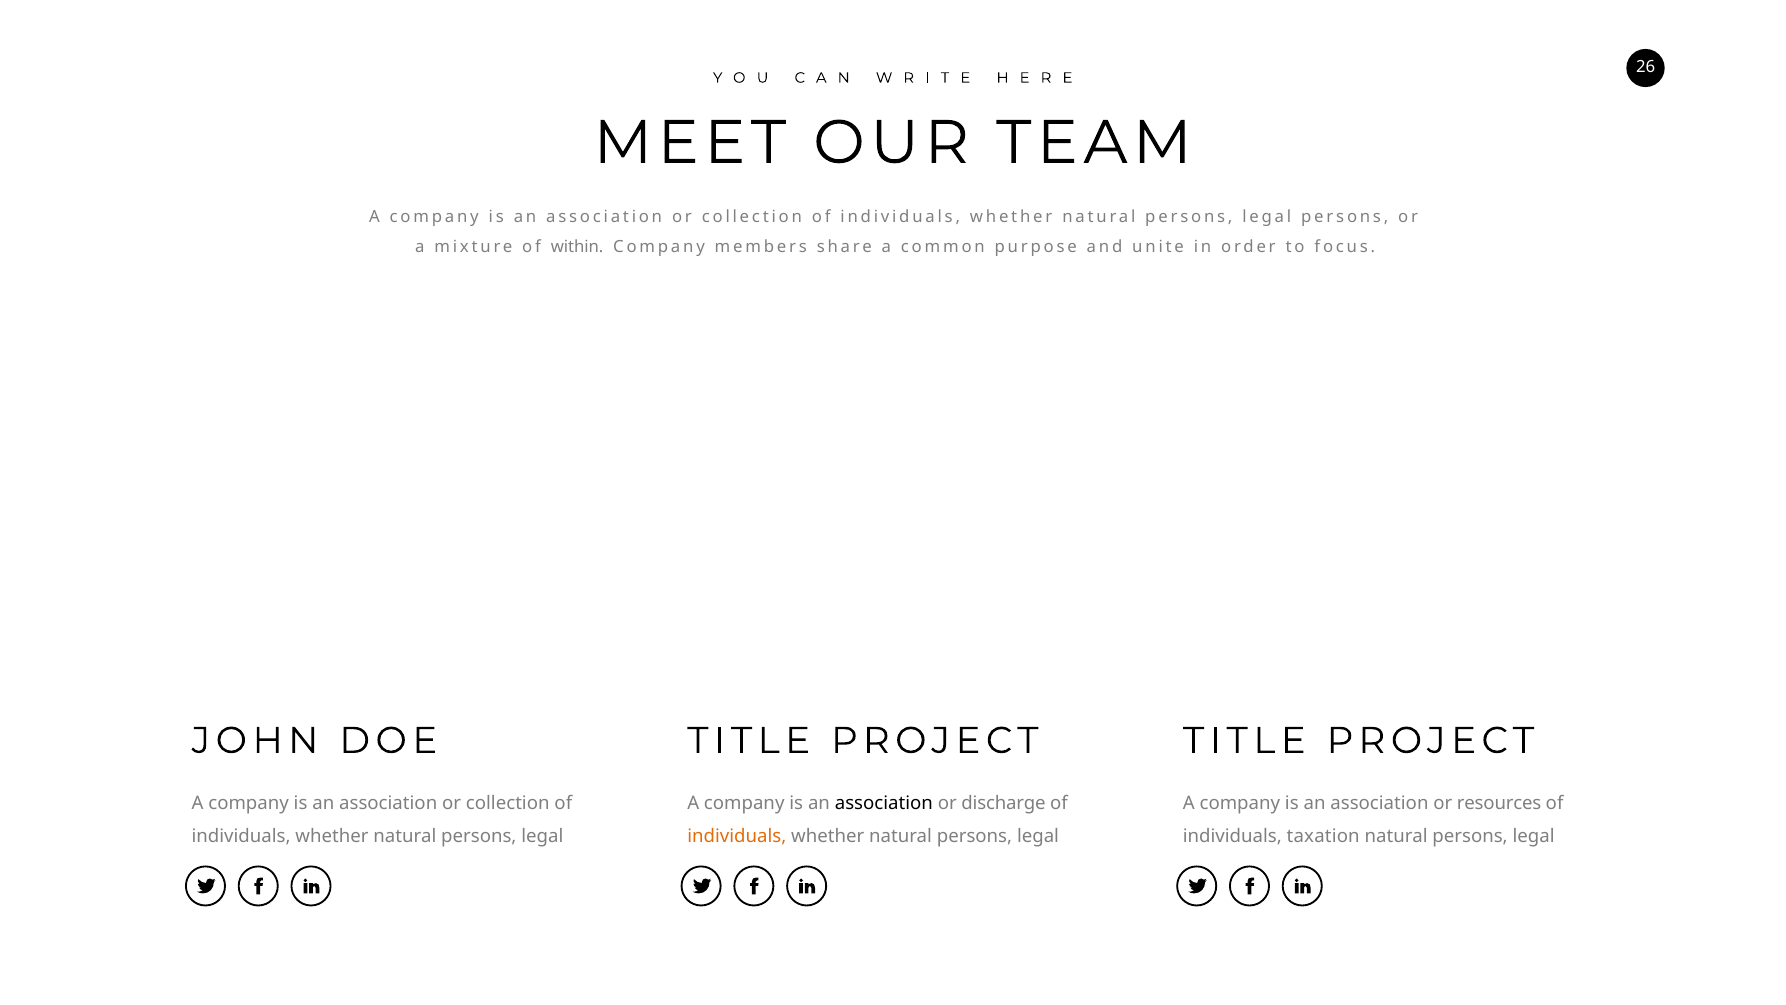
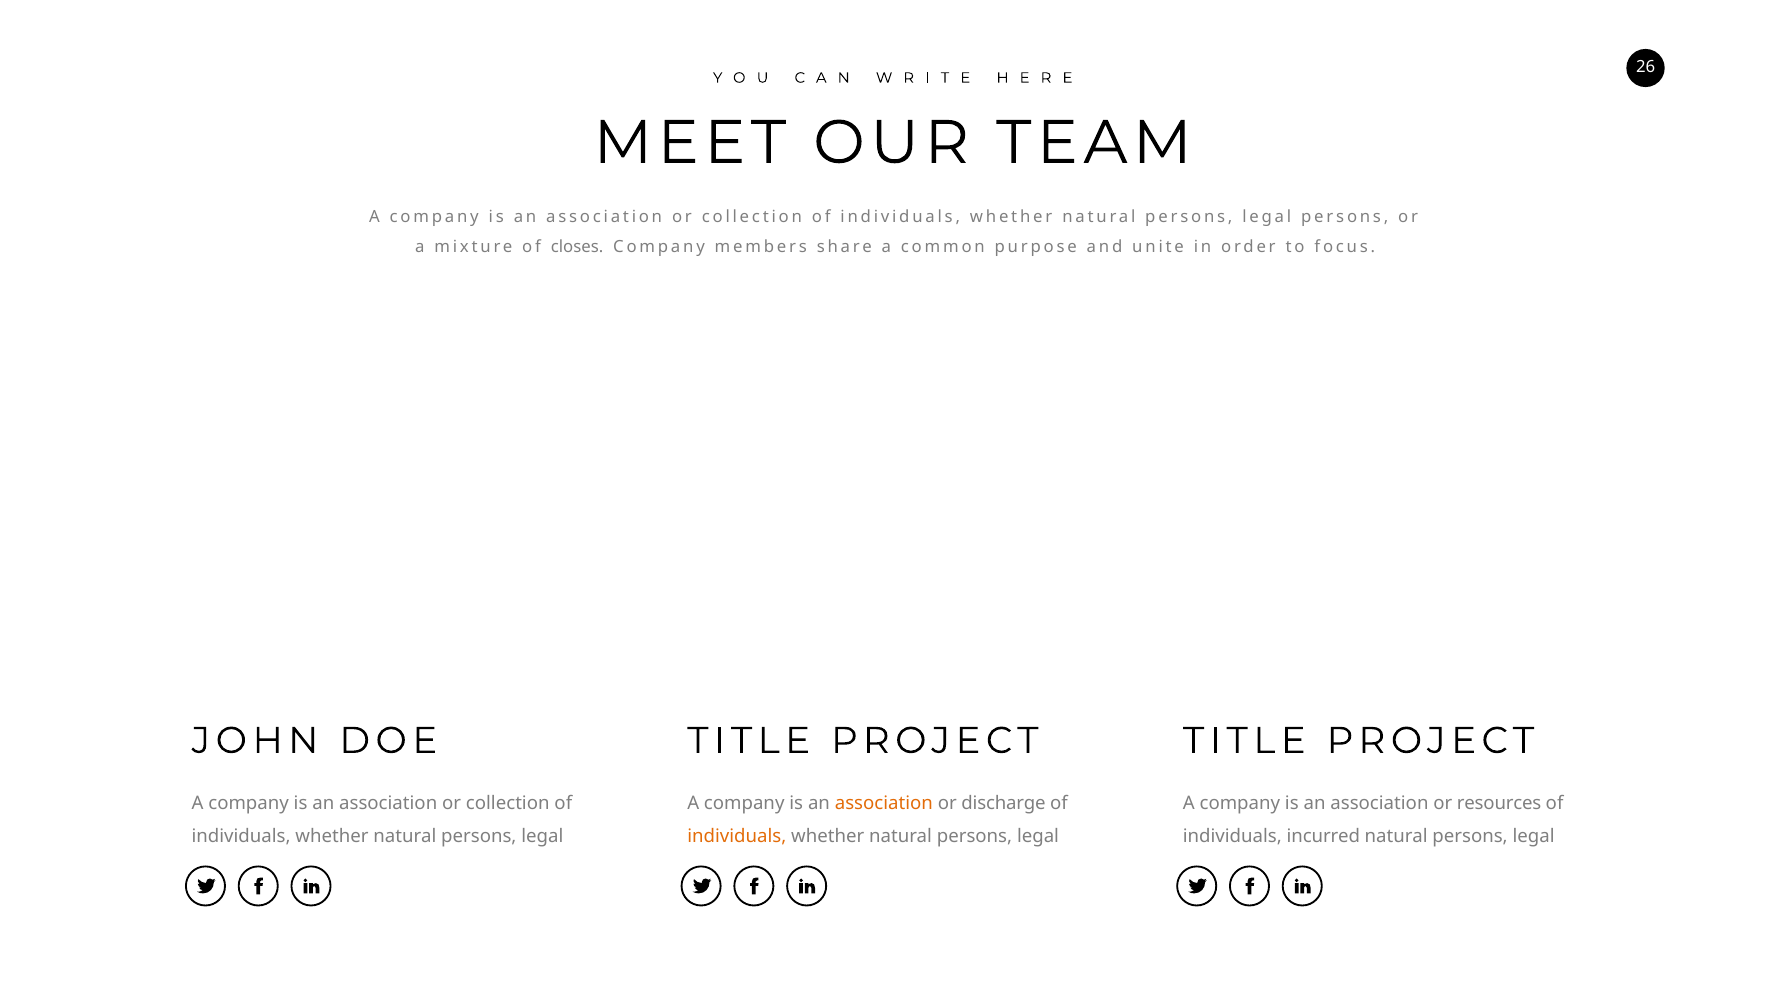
within: within -> closes (577, 247)
association colour: black -> orange (884, 803)
taxation: taxation -> incurred (1323, 837)
